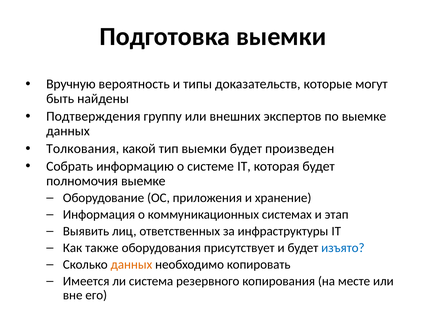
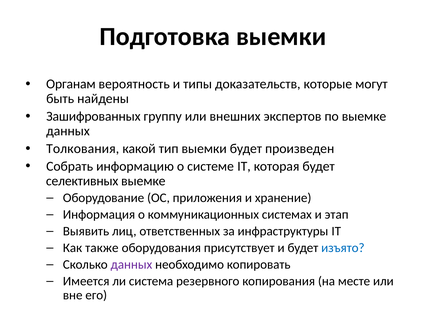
Вручную: Вручную -> Oрганам (71, 84)
Подтверждения: Подтверждения -> Зашифрованных (93, 116)
полномочия: полномочия -> селективных (82, 181)
данных colour: orange -> purple (131, 264)
